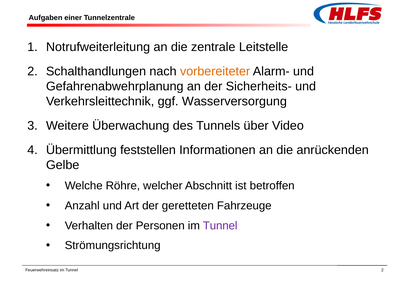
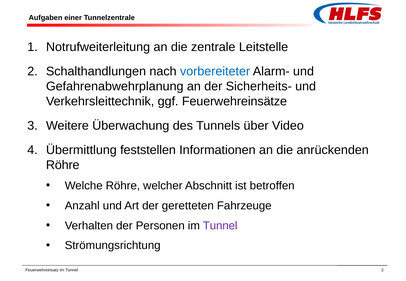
vorbereiteter colour: orange -> blue (215, 71)
Wasserversorgung: Wasserversorgung -> Feuerwehreinsätze (234, 101)
Gelbe: Gelbe -> Röhre (63, 165)
